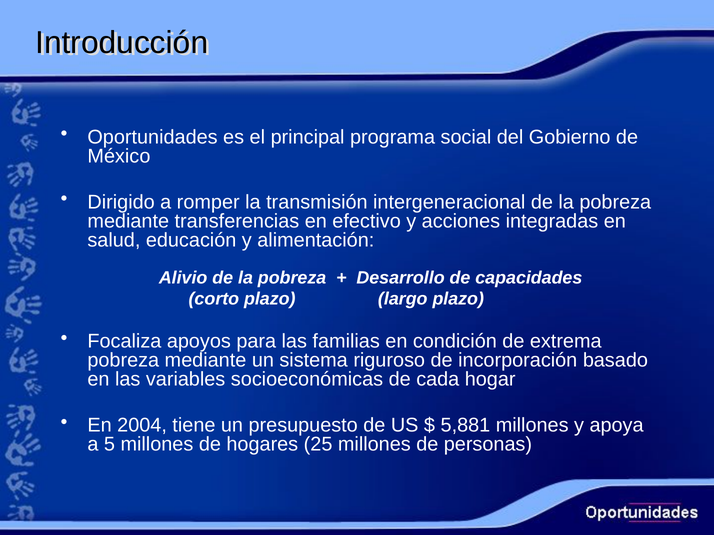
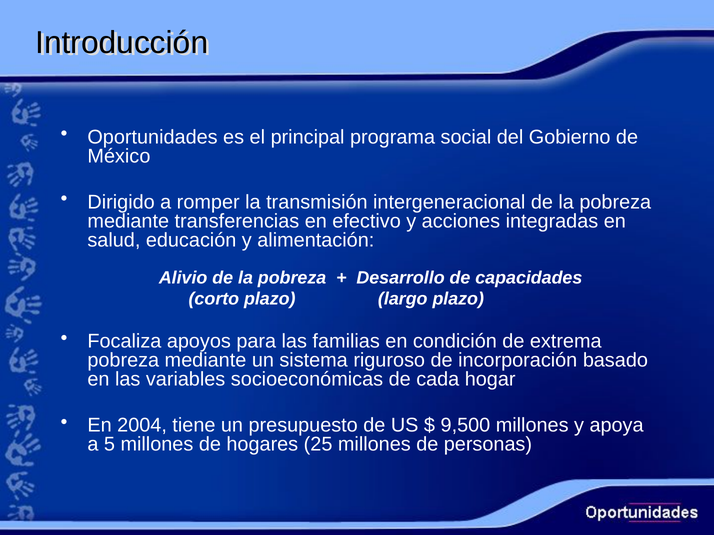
5,881: 5,881 -> 9,500 (465, 426)
